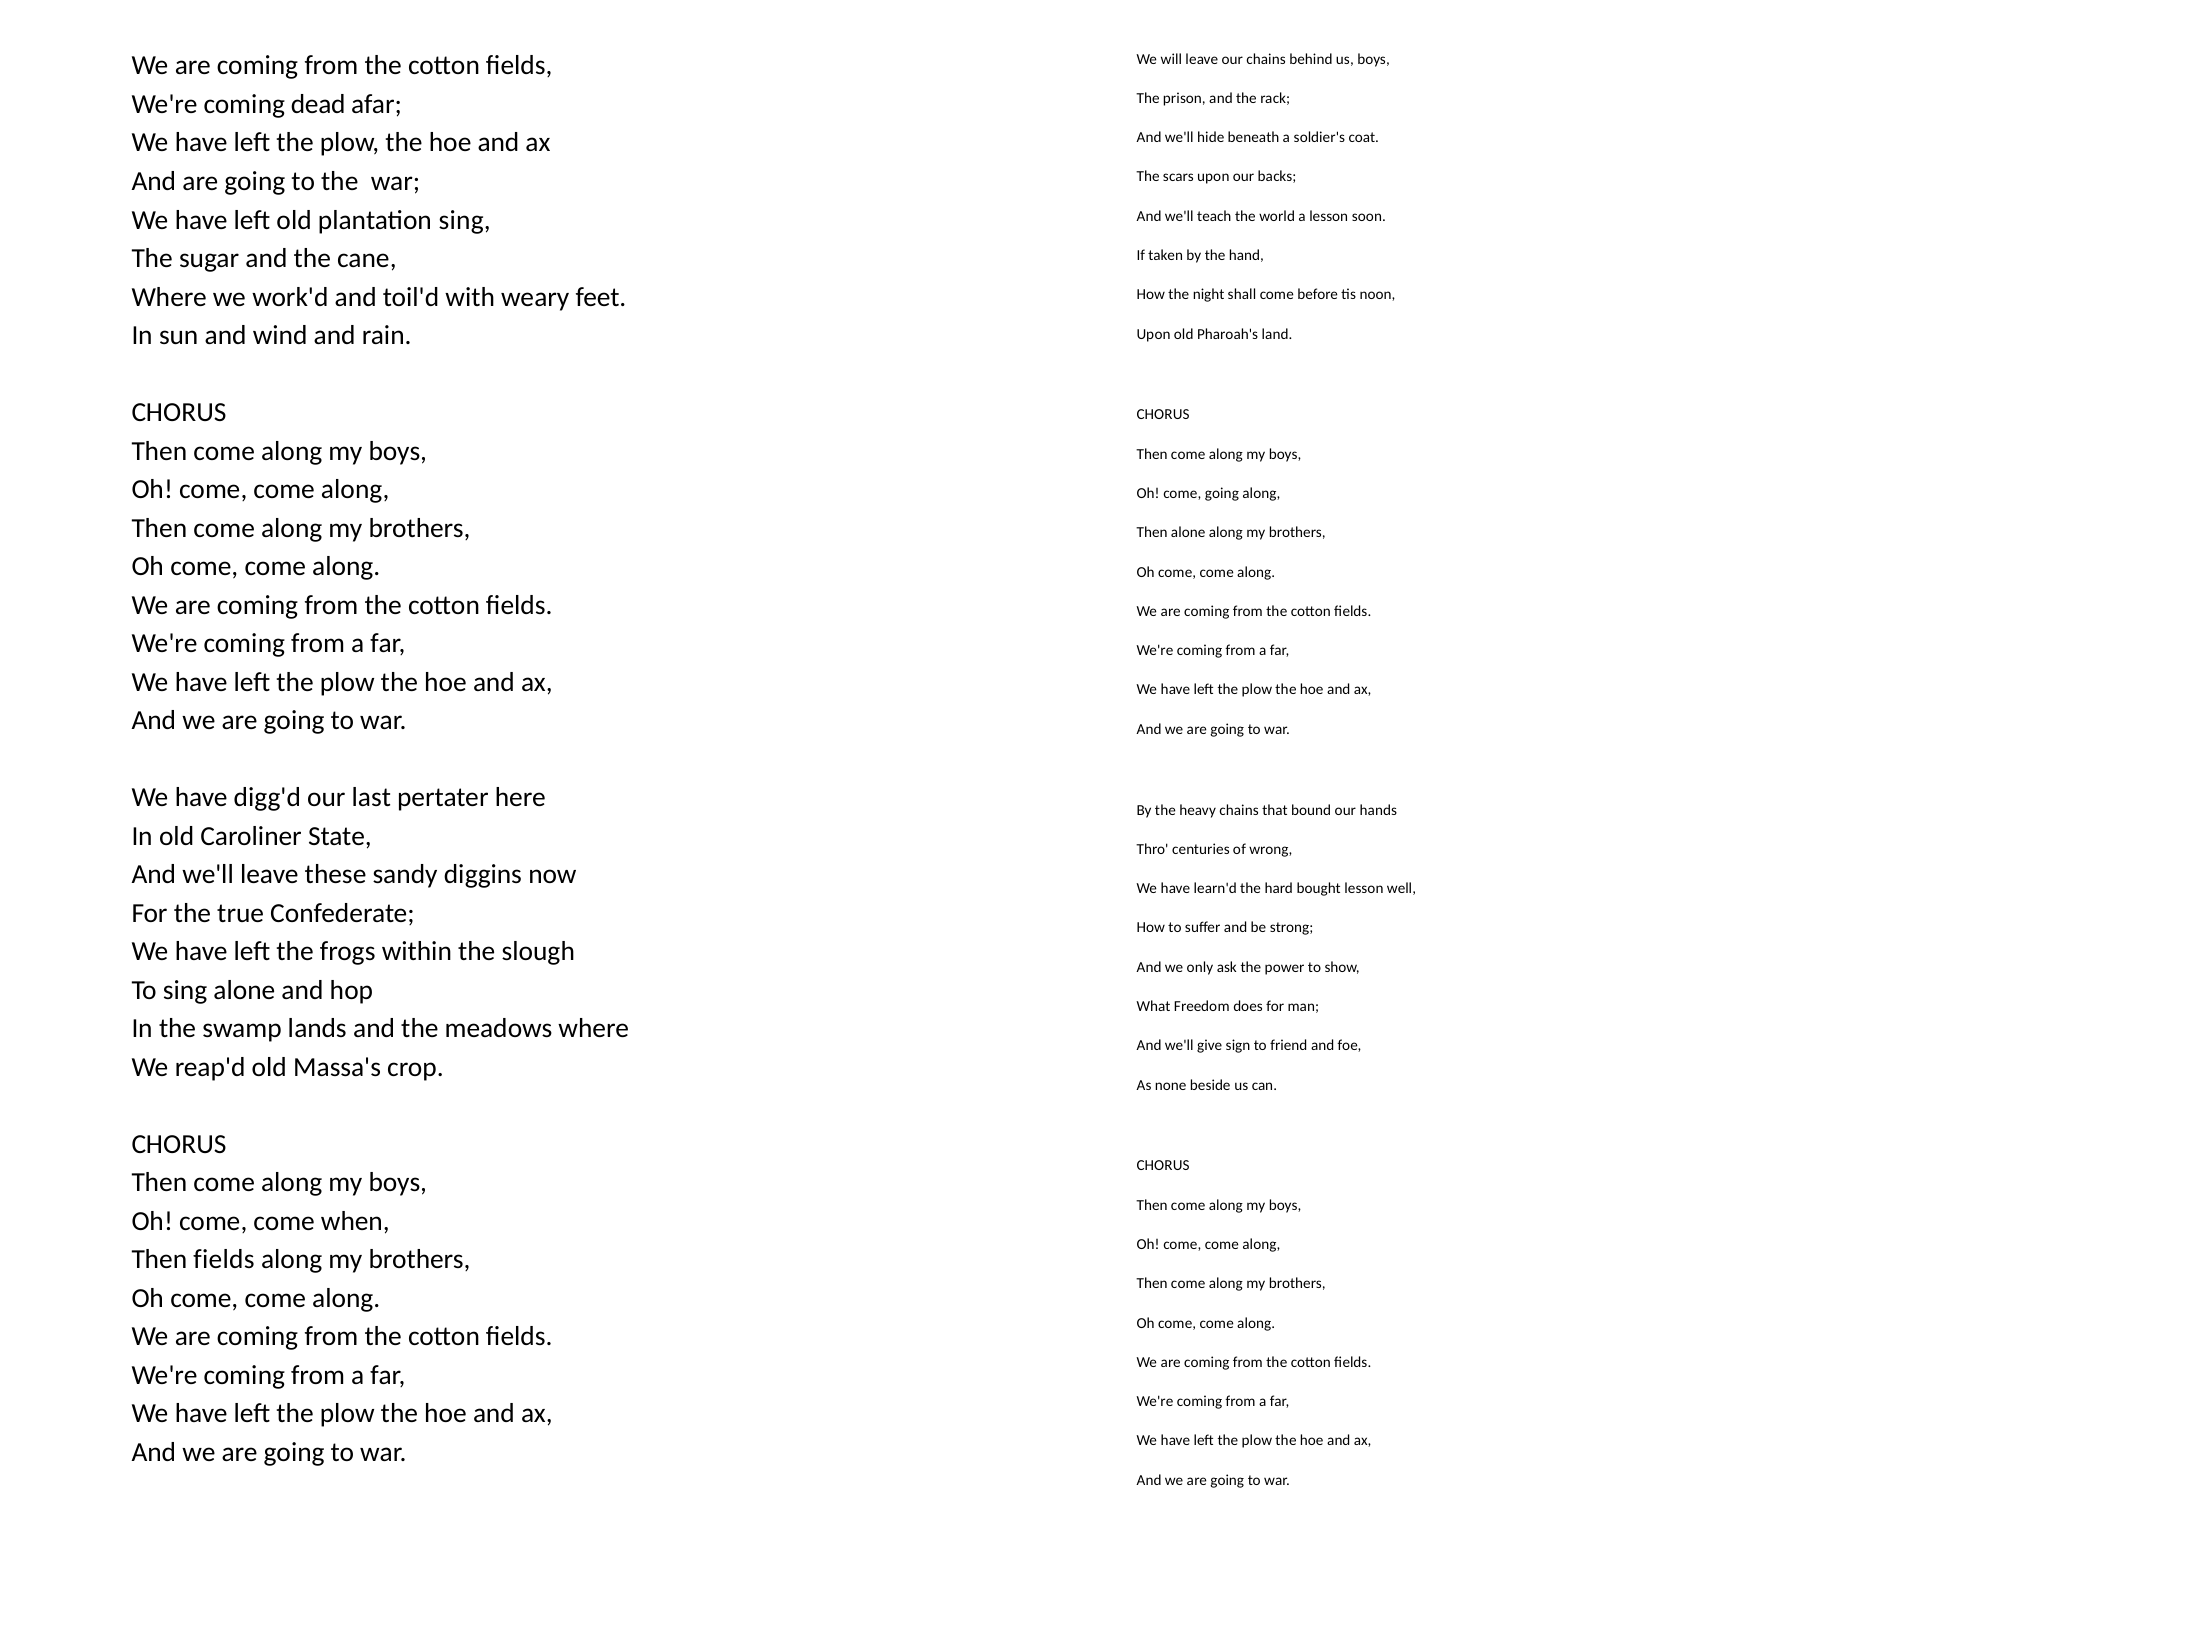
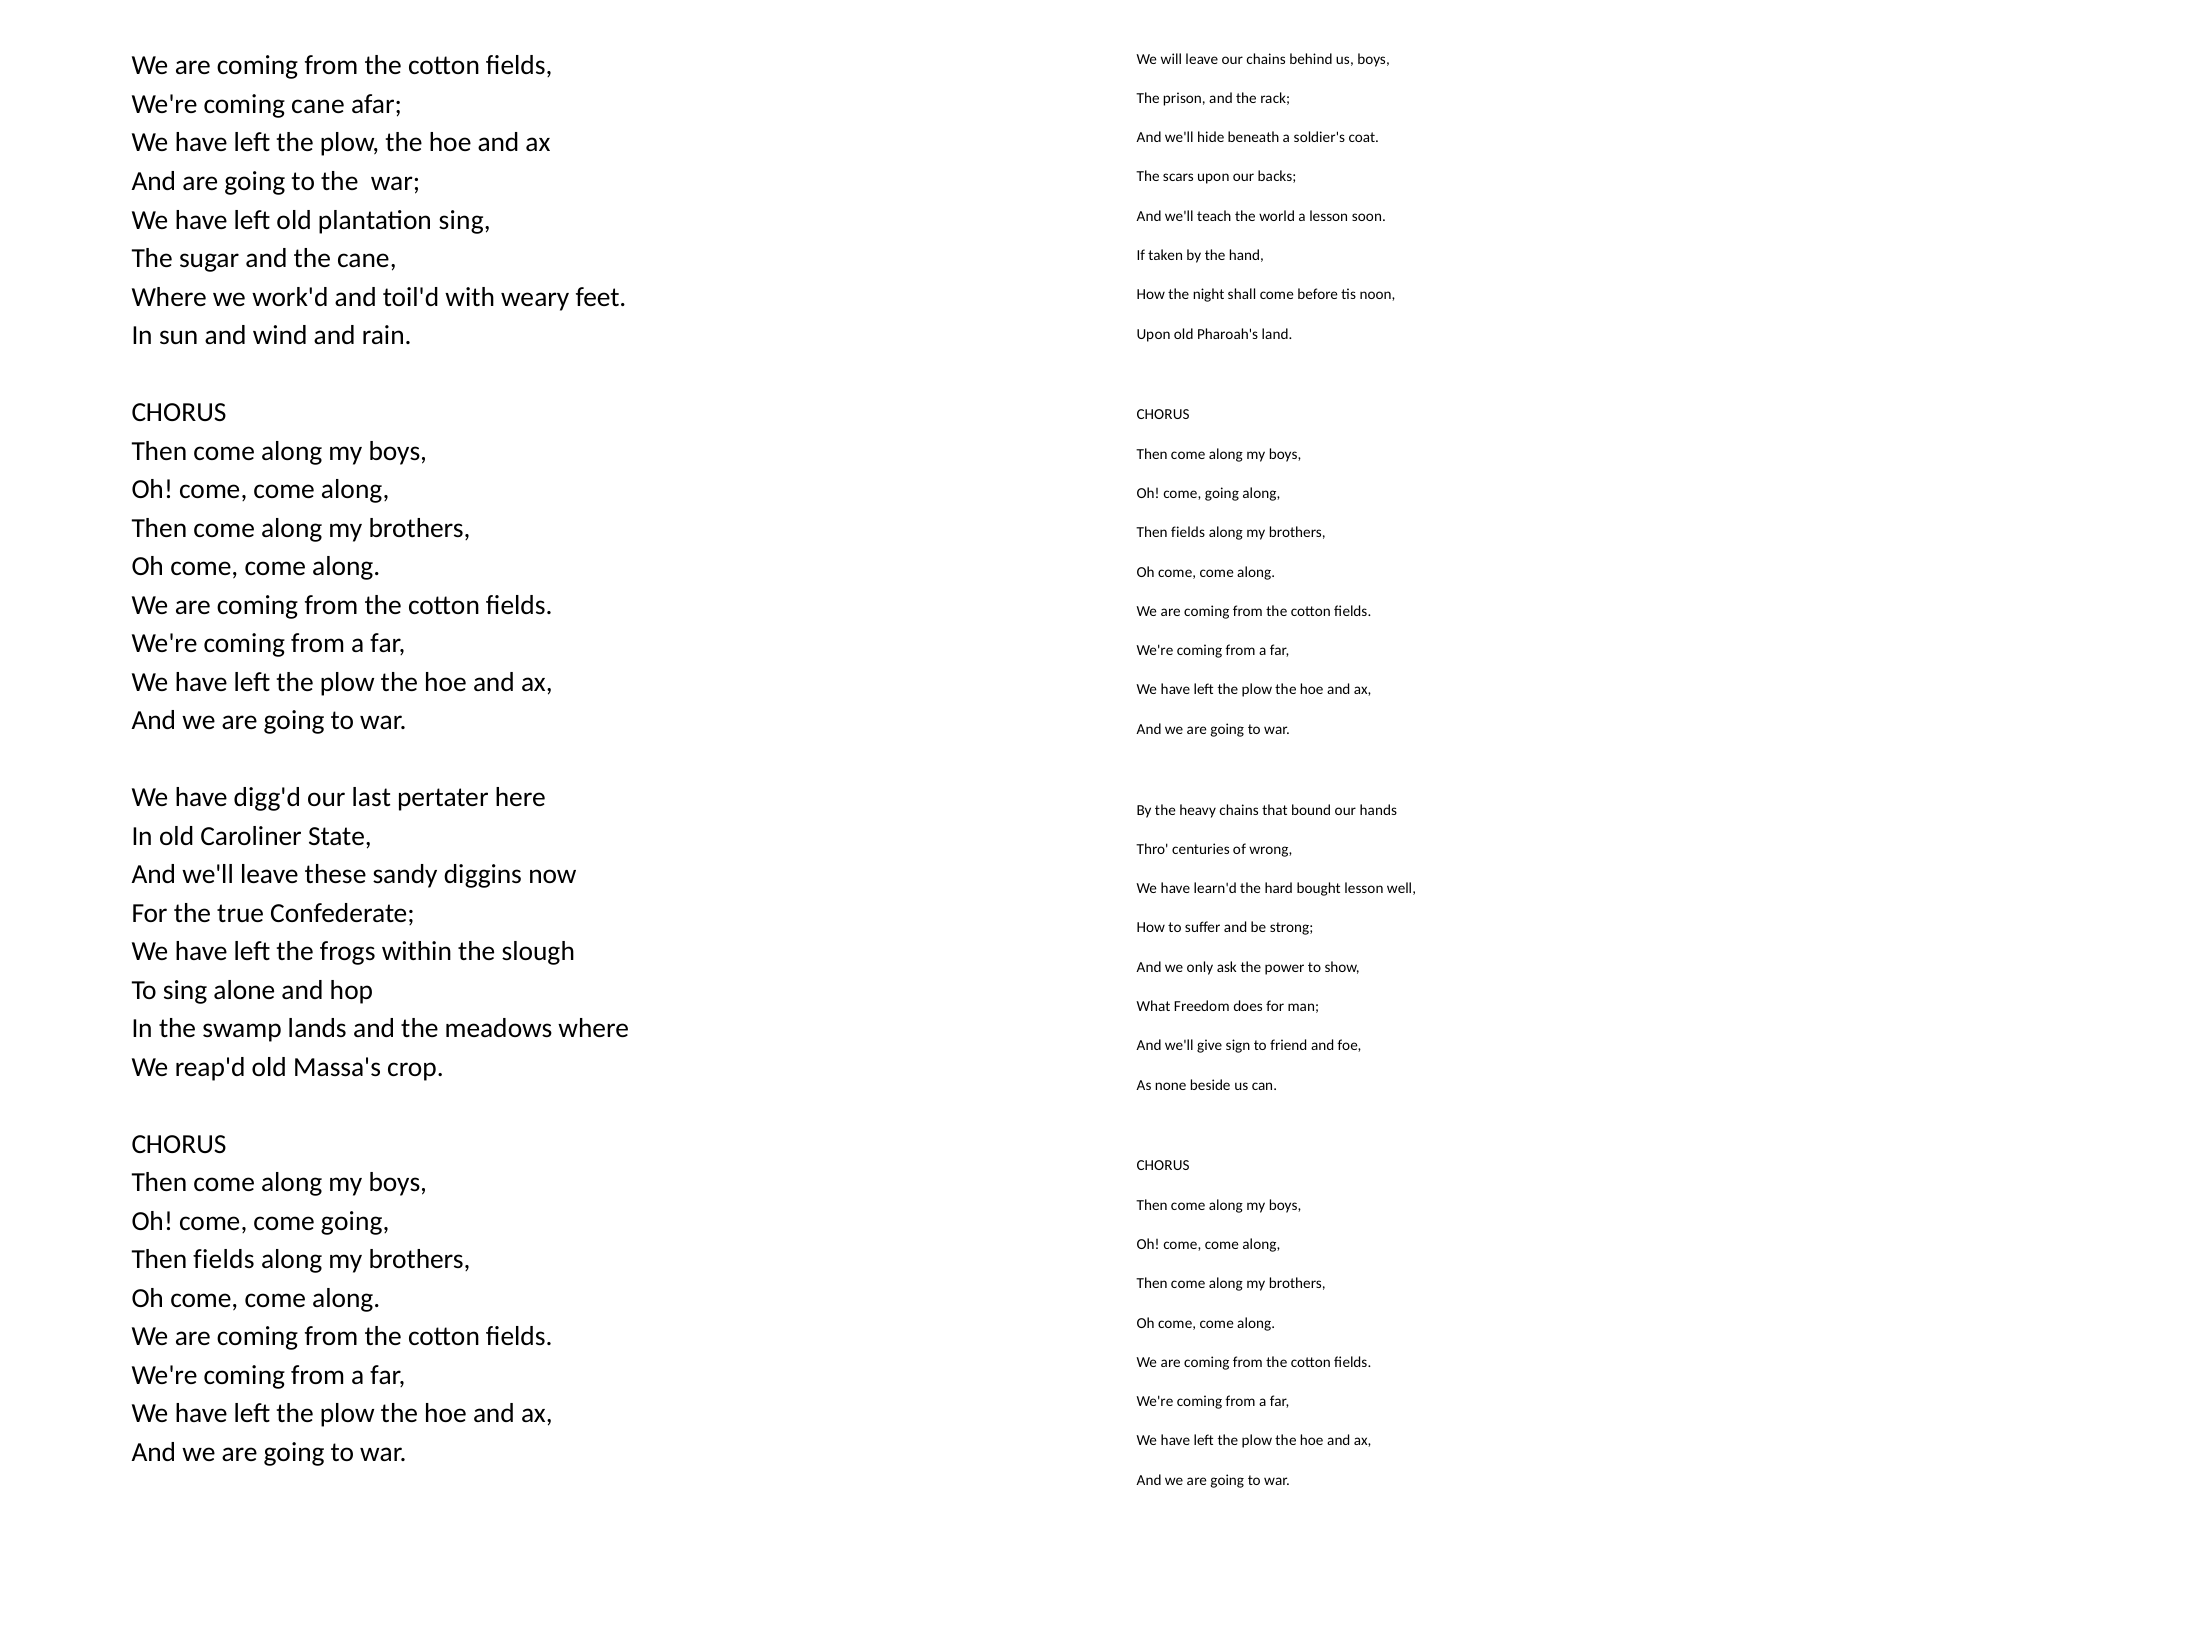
coming dead: dead -> cane (318, 104)
alone: alone -> fields (1188, 533)
come come when: when -> going (355, 1221)
